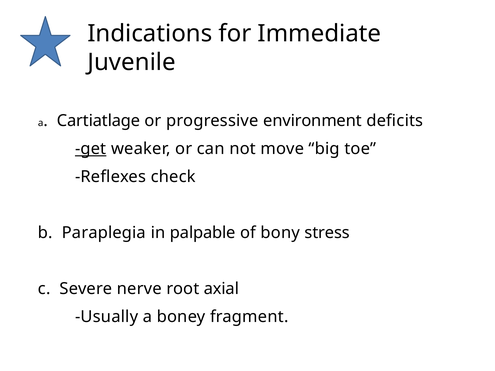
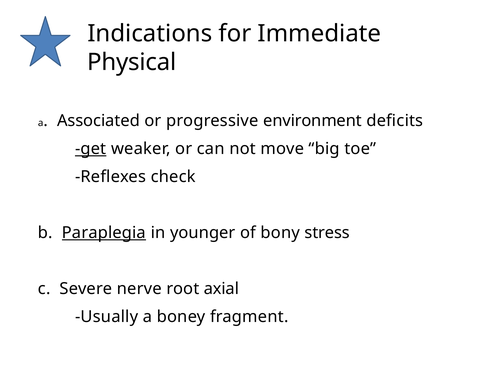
Juvenile: Juvenile -> Physical (132, 62)
Cartiatlage: Cartiatlage -> Associated (98, 121)
Paraplegia underline: none -> present (104, 233)
palpable: palpable -> younger (203, 233)
